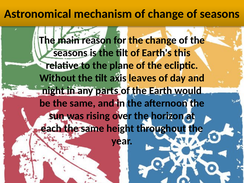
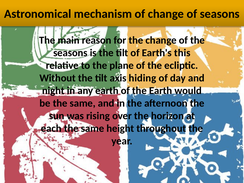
leaves: leaves -> hiding (143, 78)
any parts: parts -> earth (107, 91)
